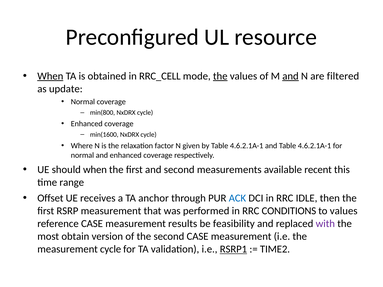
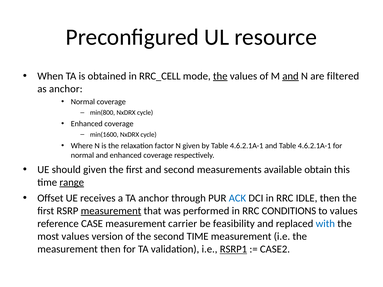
When underline: present -> none (50, 76)
as update: update -> anchor (66, 89)
should when: when -> given (95, 170)
recent: recent -> obtain (318, 170)
range underline: none -> present (72, 182)
measurement underline: none -> present (111, 211)
results: results -> carrier (183, 224)
with colour: purple -> blue (325, 224)
most obtain: obtain -> values (75, 237)
second CASE: CASE -> TIME (198, 237)
measurement cycle: cycle -> then (110, 249)
TIME2: TIME2 -> CASE2 (275, 249)
